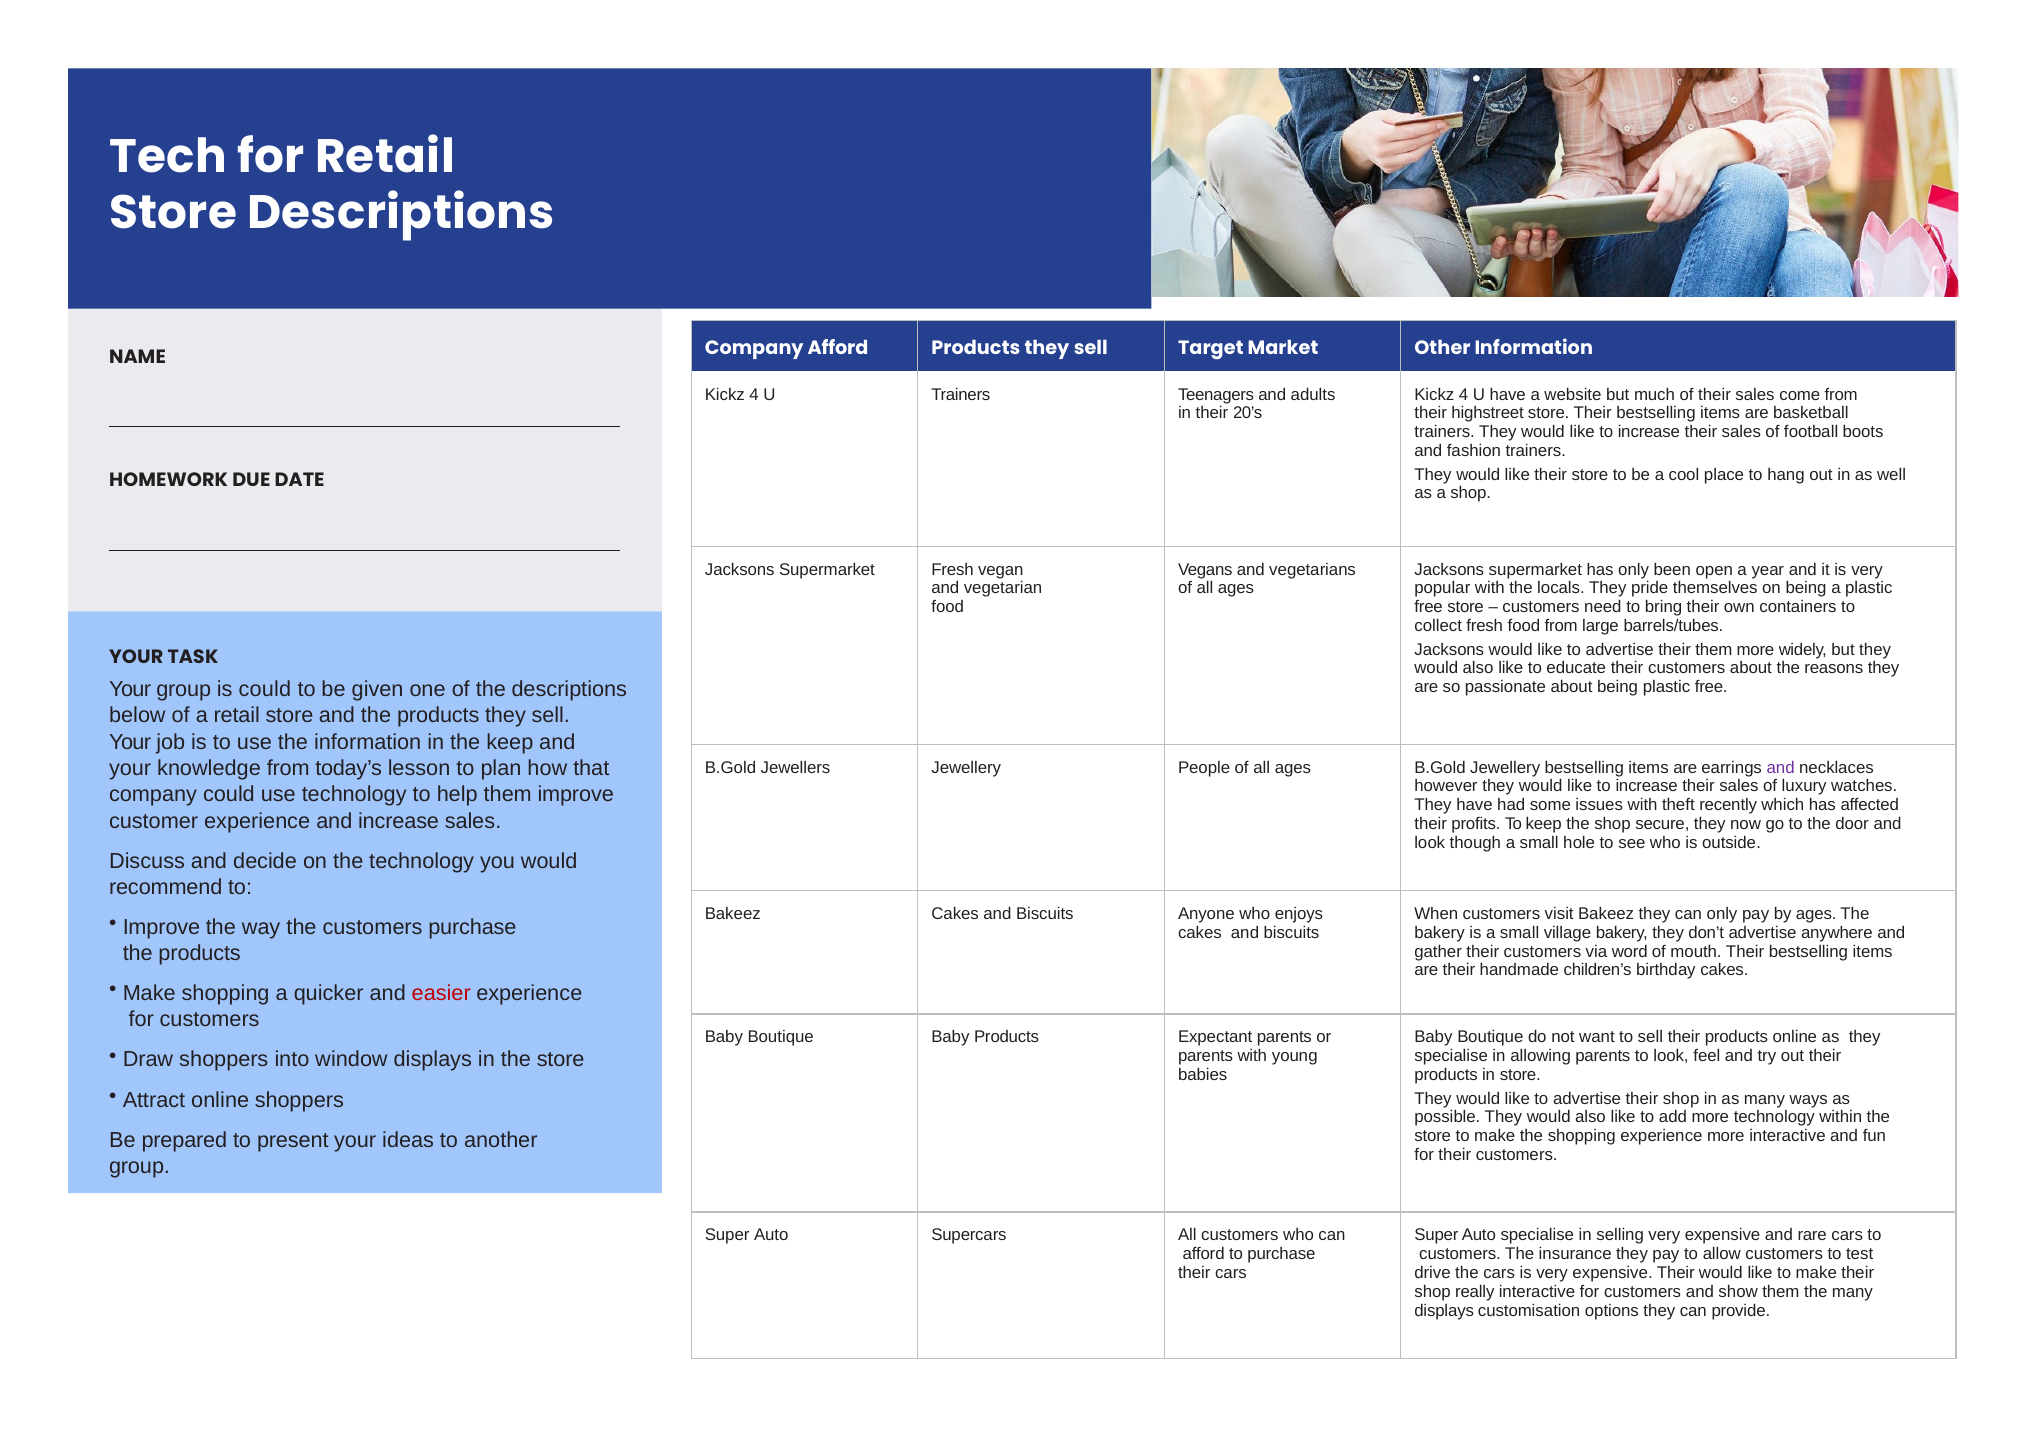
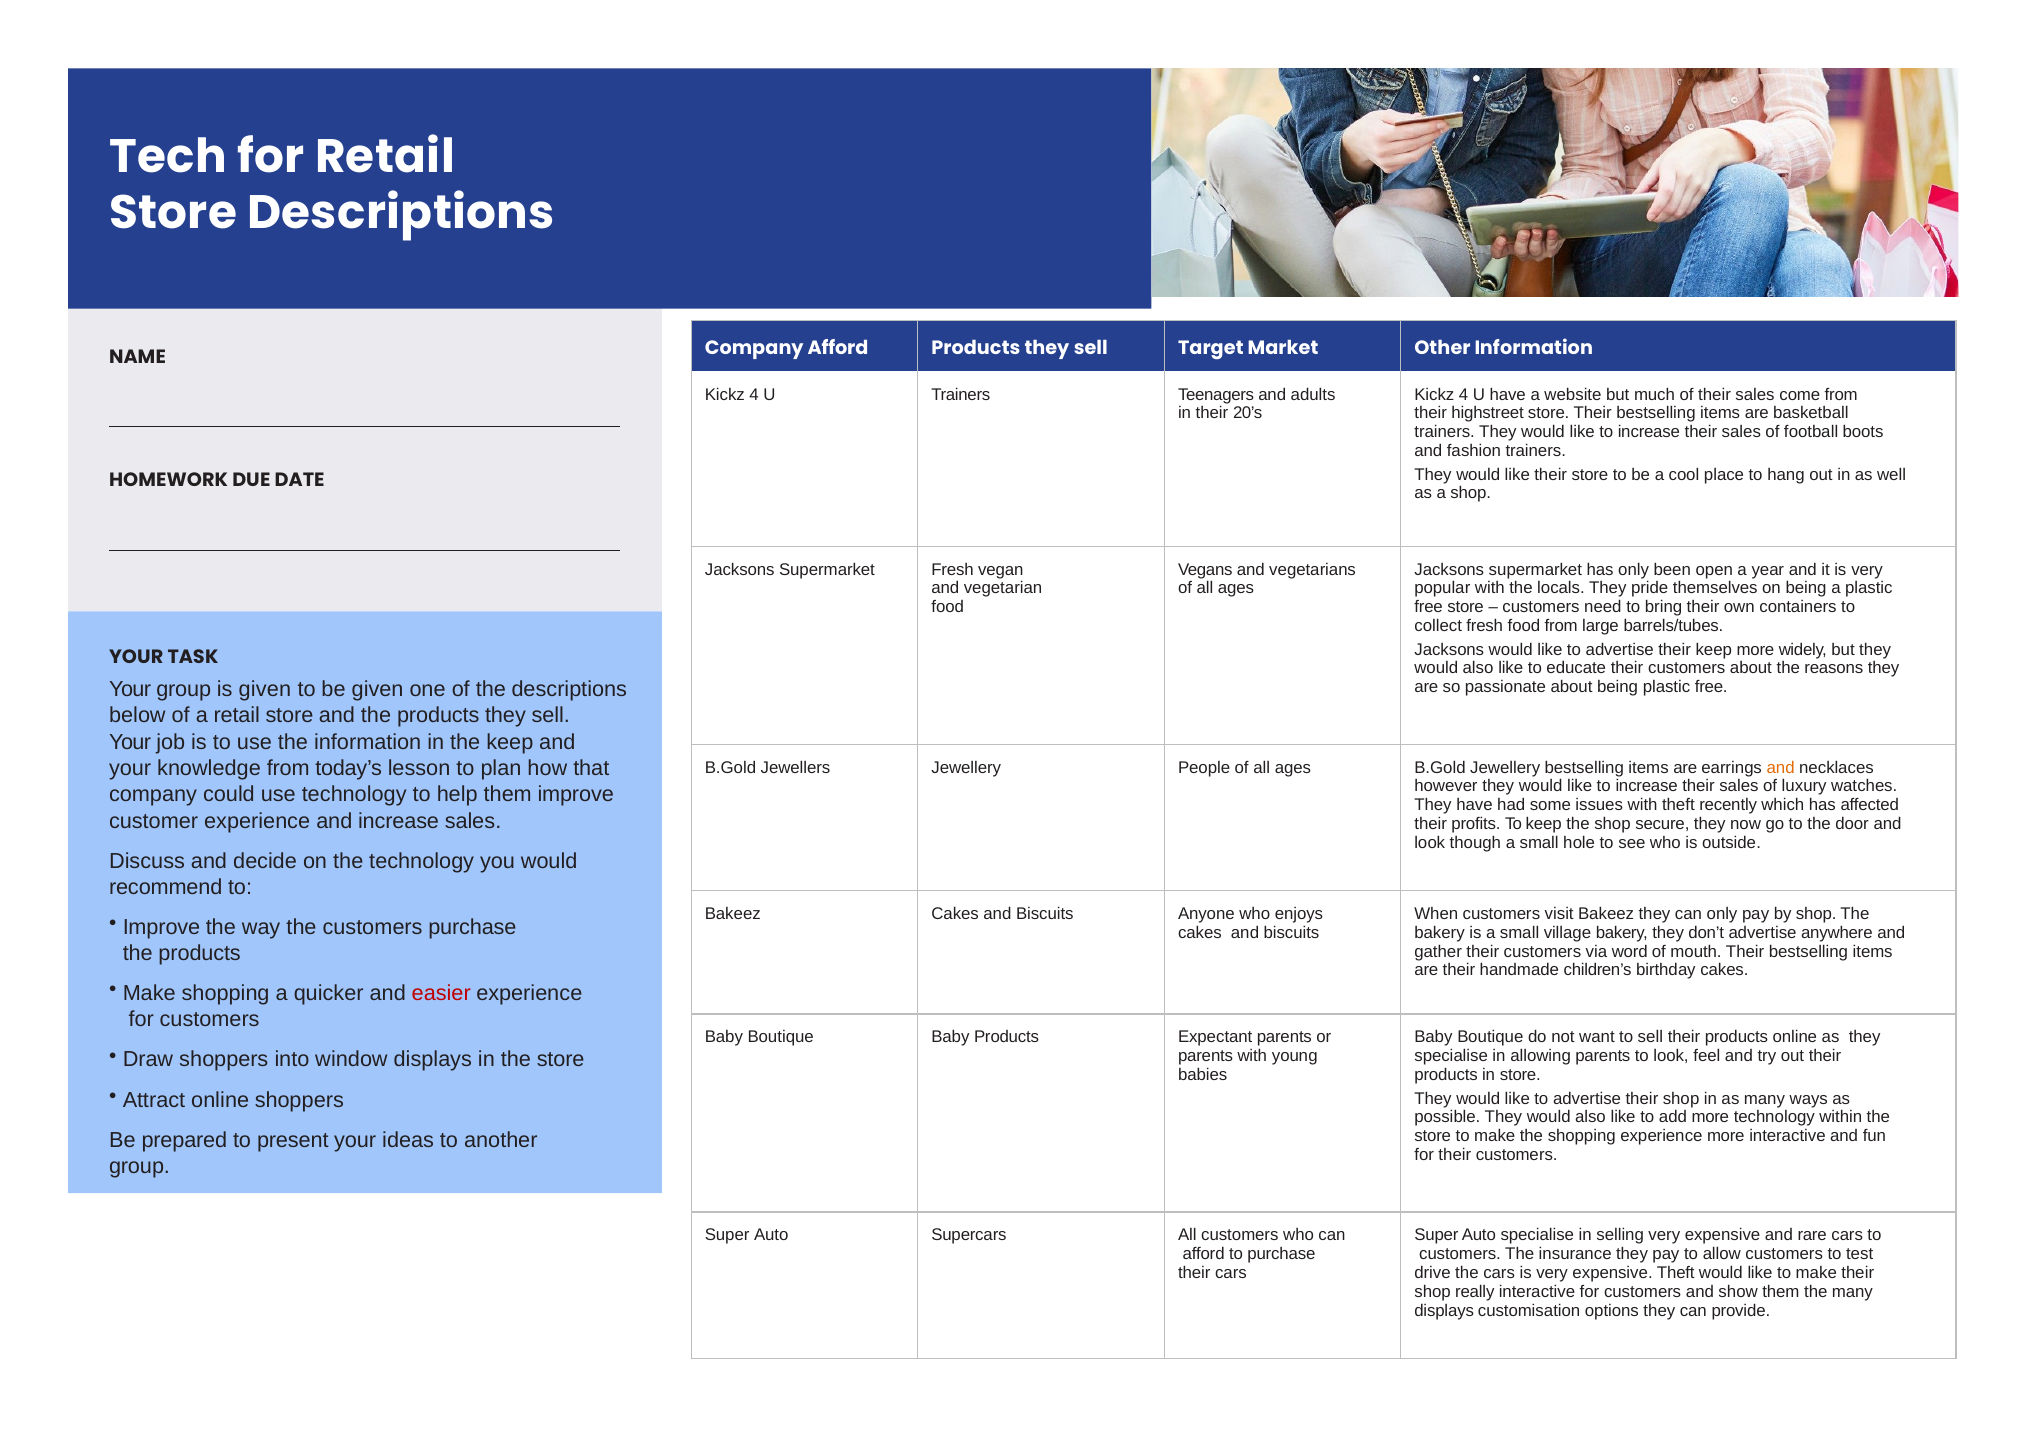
their them: them -> keep (1714, 649)
is could: could -> given (265, 689)
and colour: purple -> orange (1781, 767)
by ages: ages -> shop (1816, 914)
expensive Their: Their -> Theft (1676, 1273)
